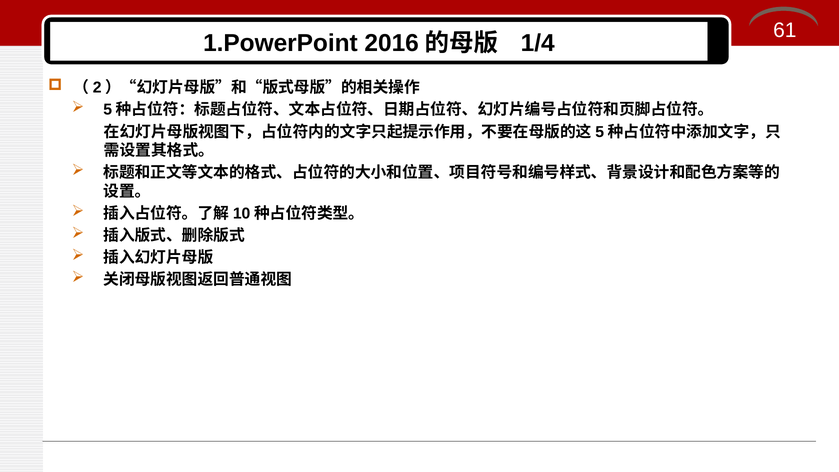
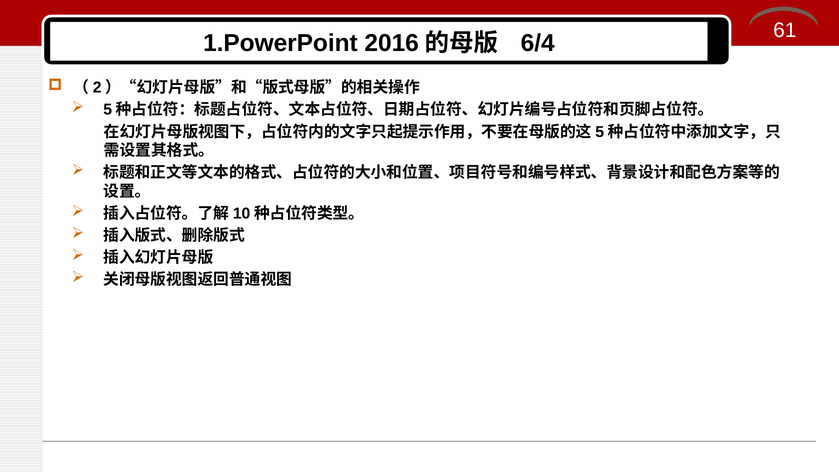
1/4: 1/4 -> 6/4 (538, 43)
